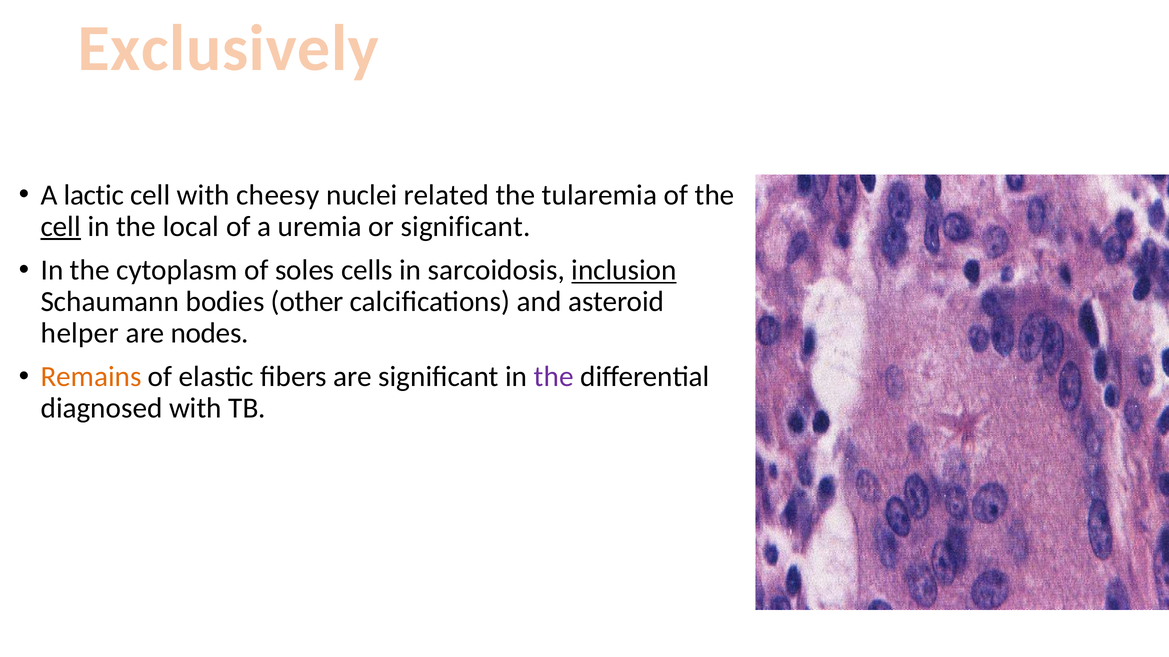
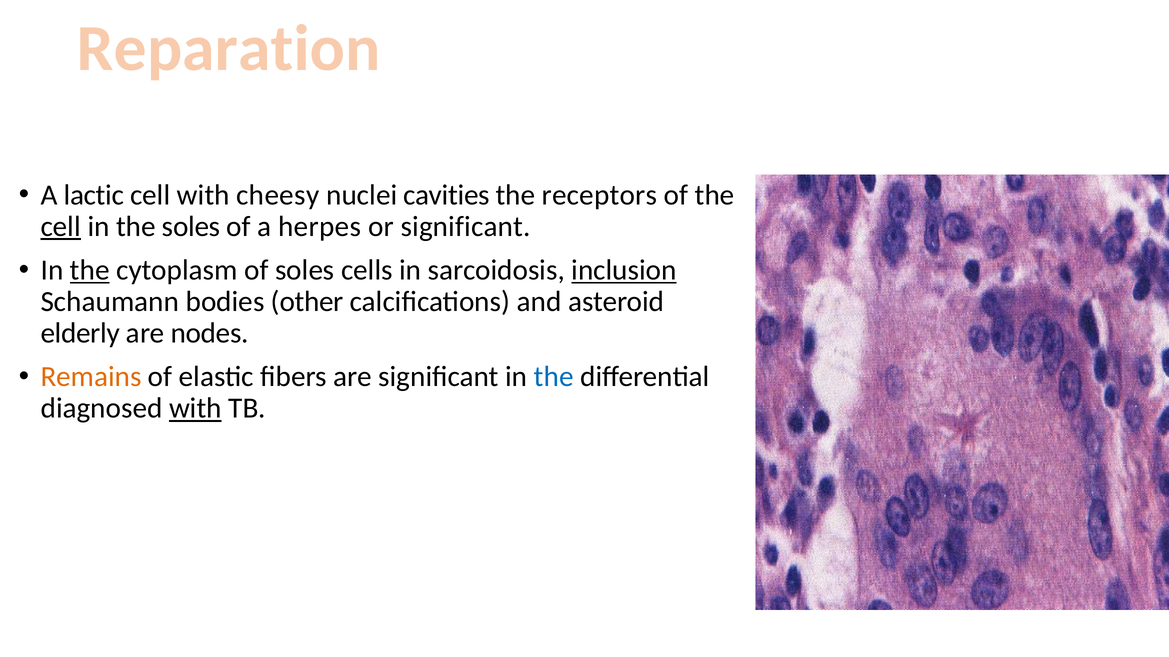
Exclusively: Exclusively -> Reparation (229, 48)
related: related -> cavities (446, 195)
tularemia: tularemia -> receptors (599, 195)
the local: local -> soles (191, 227)
uremia: uremia -> herpes (320, 227)
the underline: none -> present (90, 270)
helper: helper -> elderly (80, 333)
the colour: purple -> blue (554, 377)
with underline: none -> present (195, 409)
